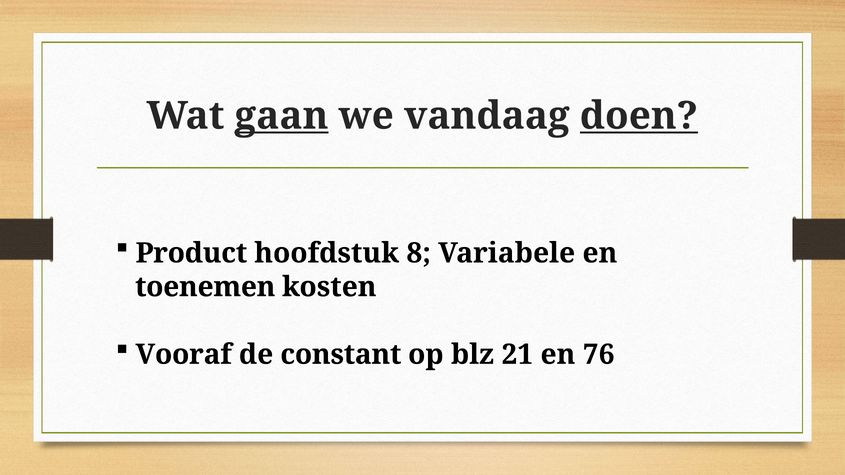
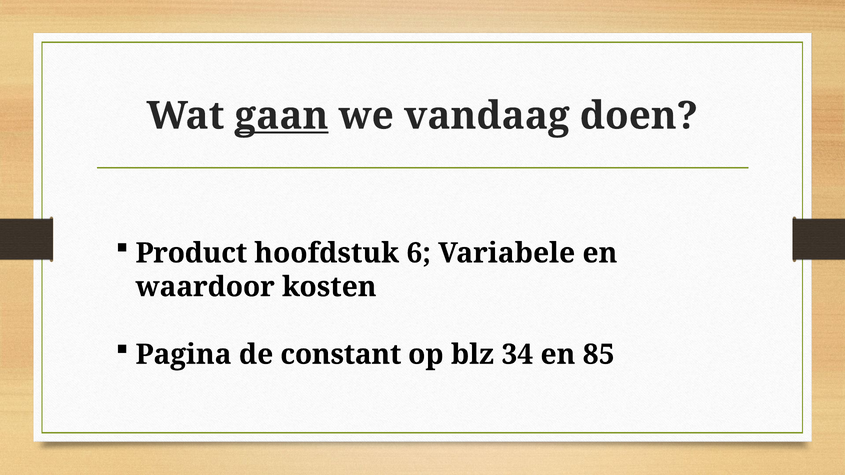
doen underline: present -> none (639, 116)
8: 8 -> 6 (419, 253)
toenemen: toenemen -> waardoor (205, 287)
Vooraf: Vooraf -> Pagina (184, 355)
21: 21 -> 34 (517, 355)
76: 76 -> 85 (599, 355)
